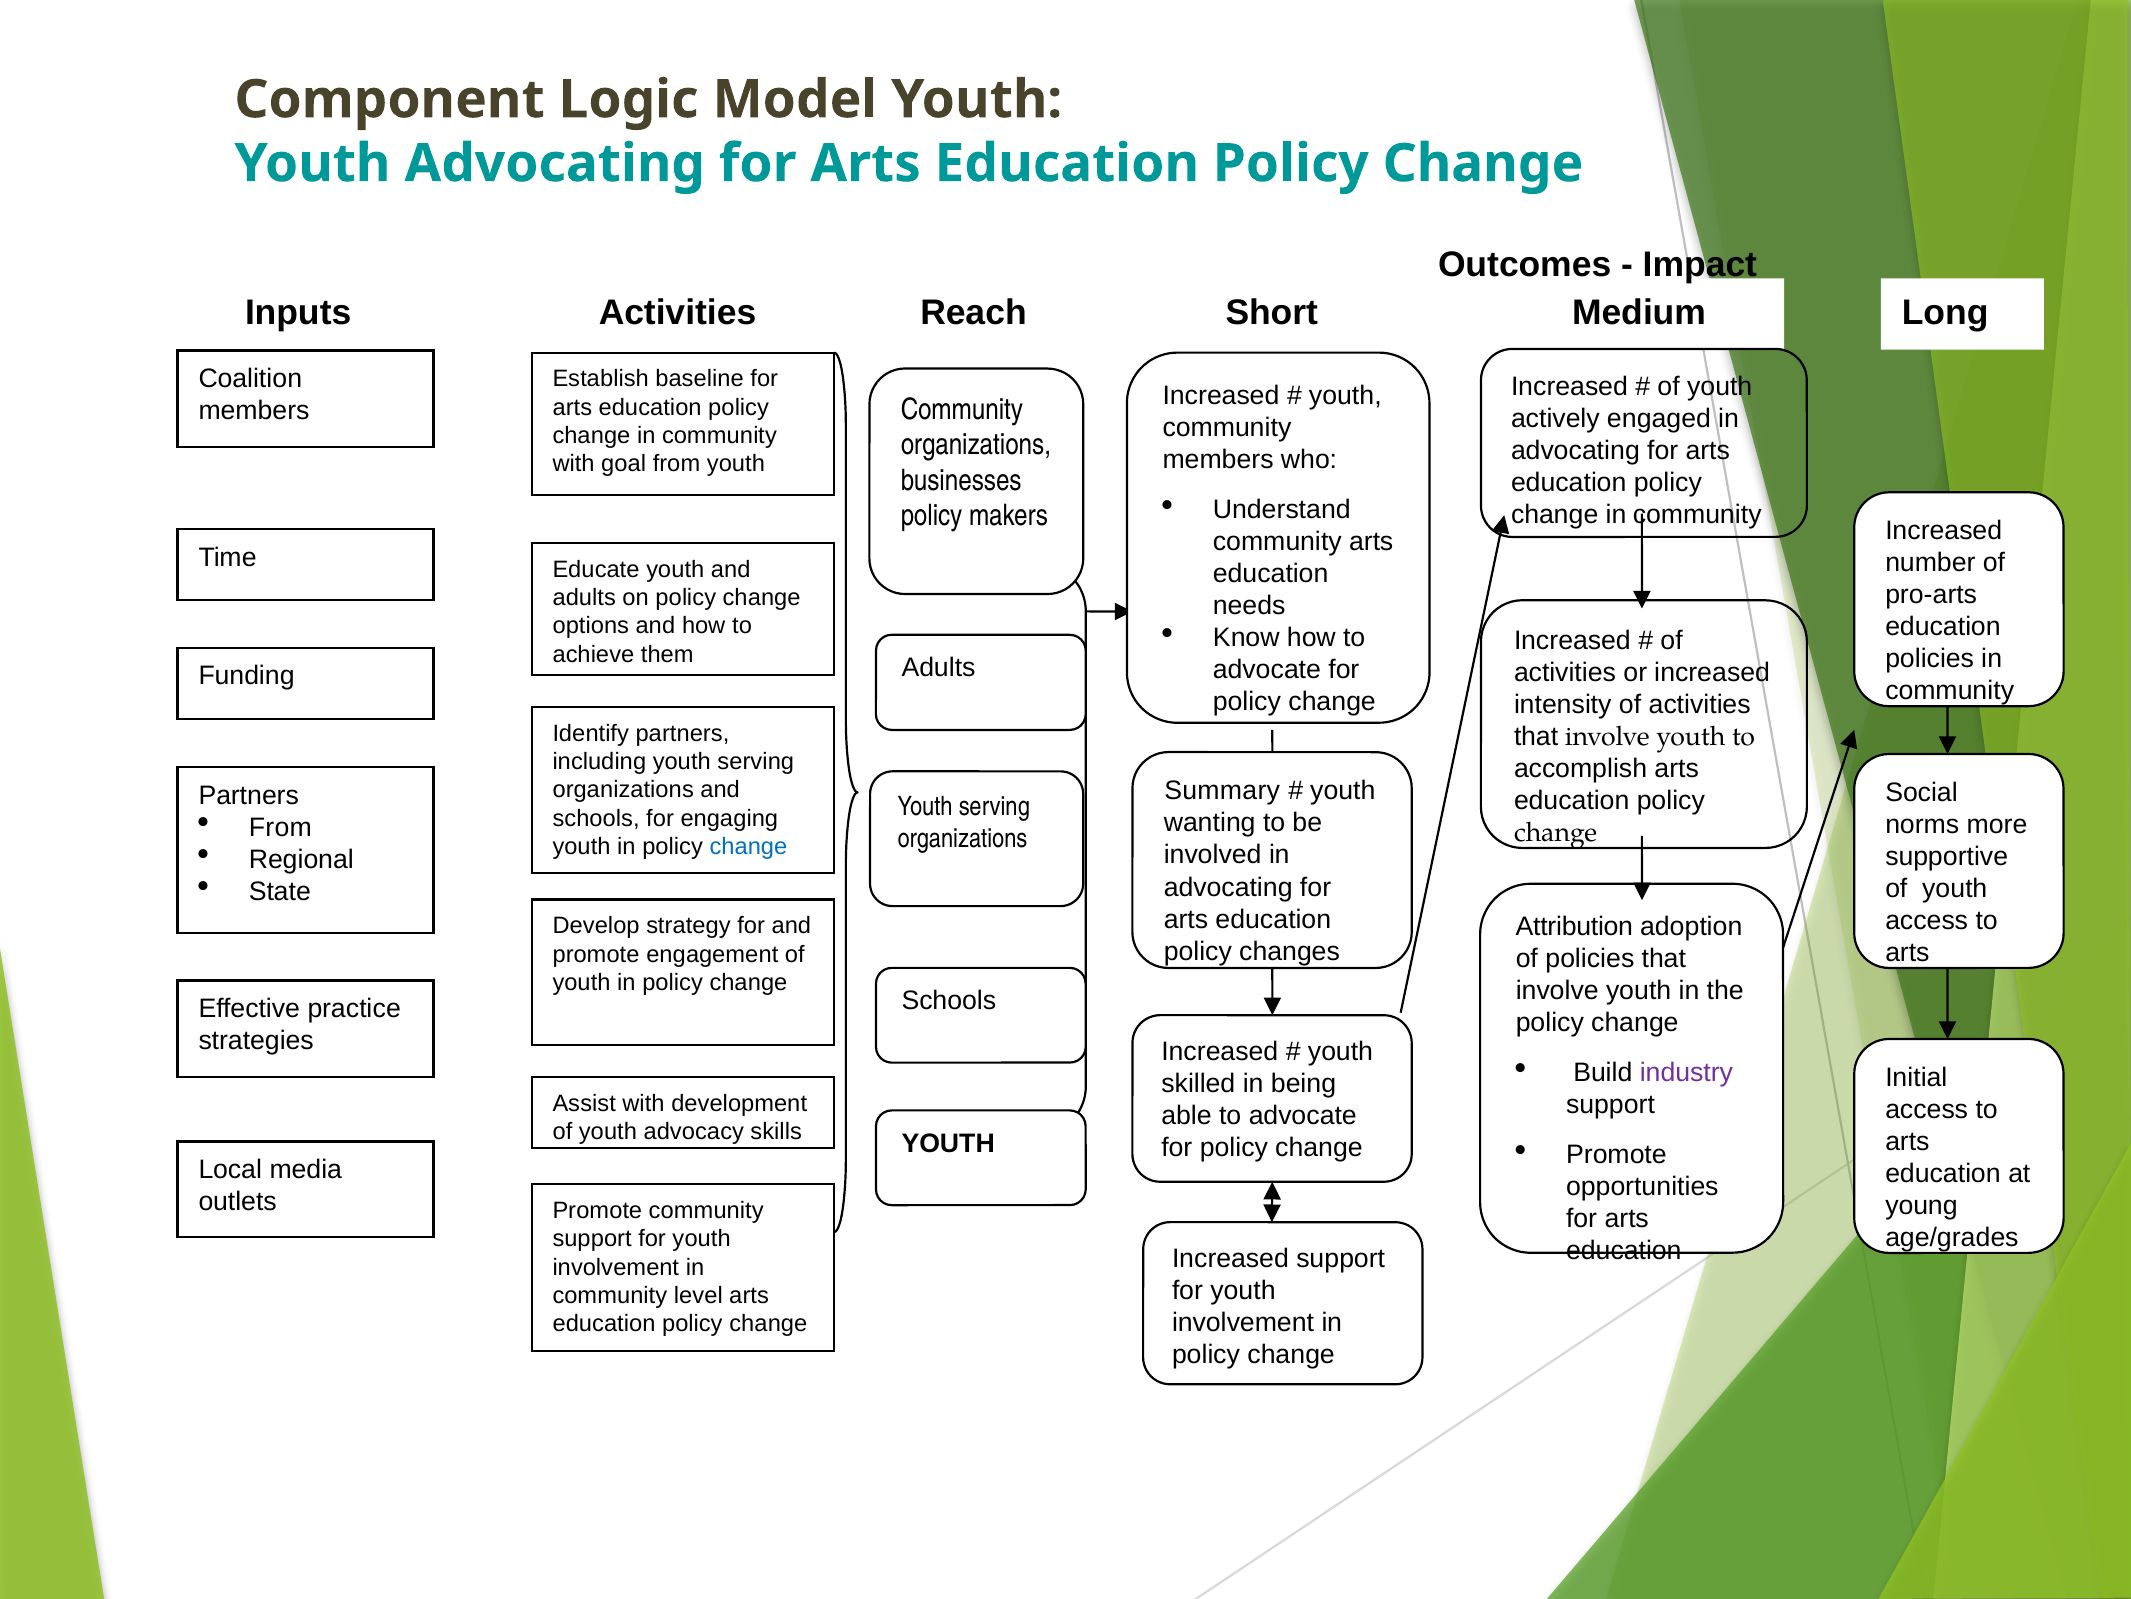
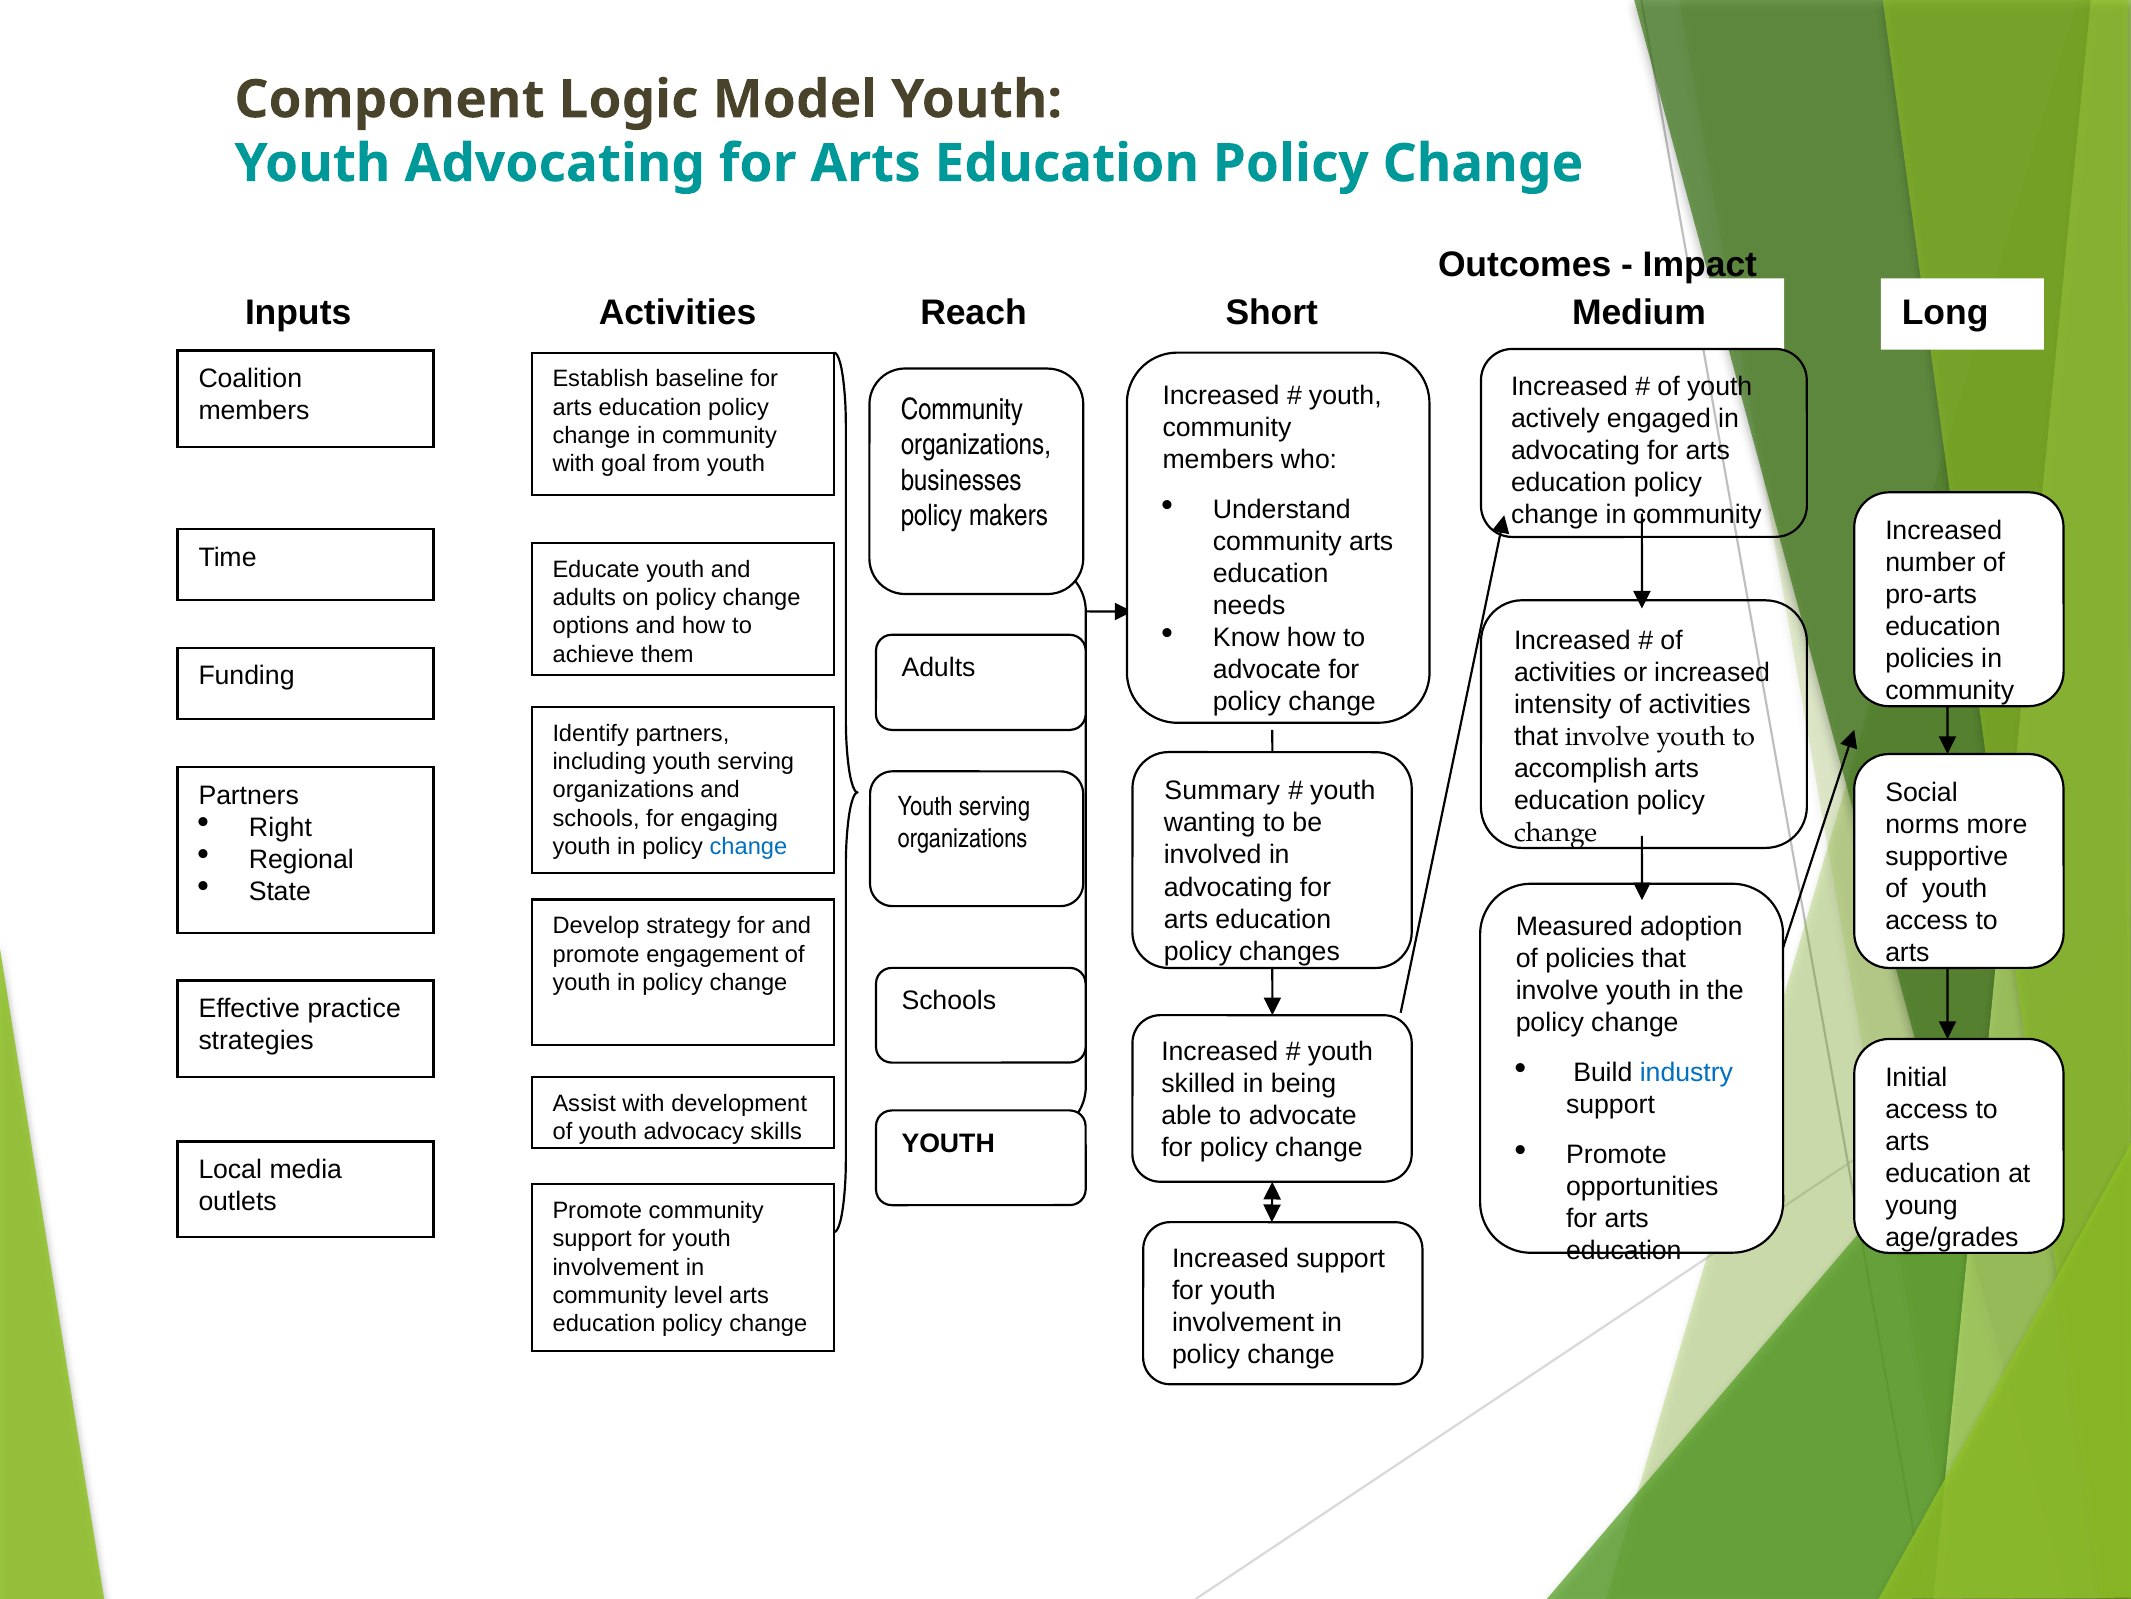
From: From -> Right (280, 827)
Attribution: Attribution -> Measured (1574, 926)
industry colour: purple -> blue (1686, 1072)
